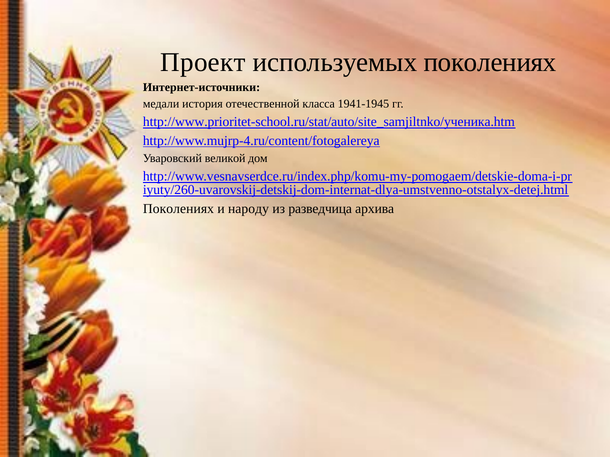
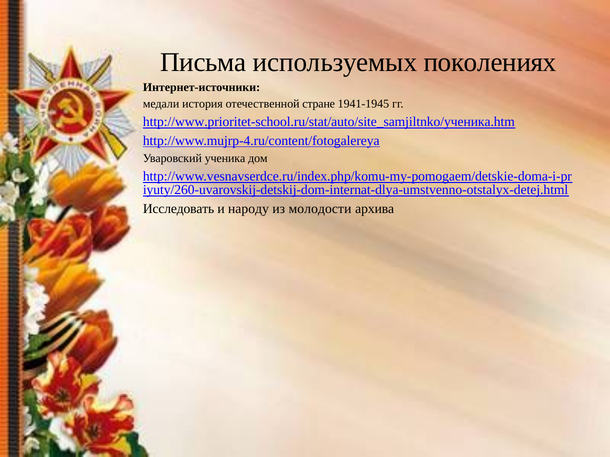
Проект: Проект -> Письма (203, 63)
класса: класса -> стране (319, 104)
великой: великой -> ученика (225, 159)
Поколениях: Поколениях -> Исследовать (179, 209)
разведчица: разведчица -> молодости (320, 209)
